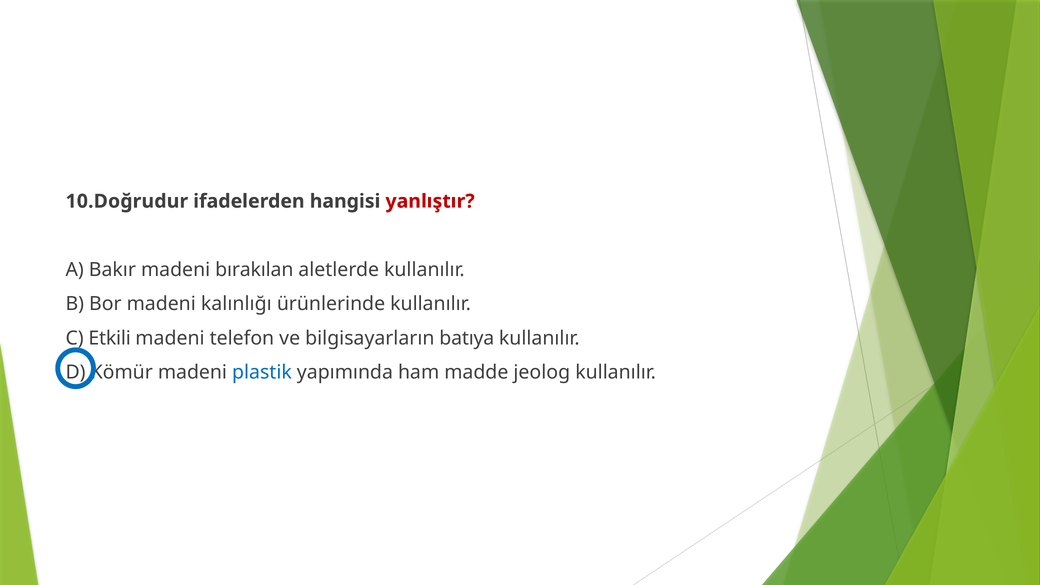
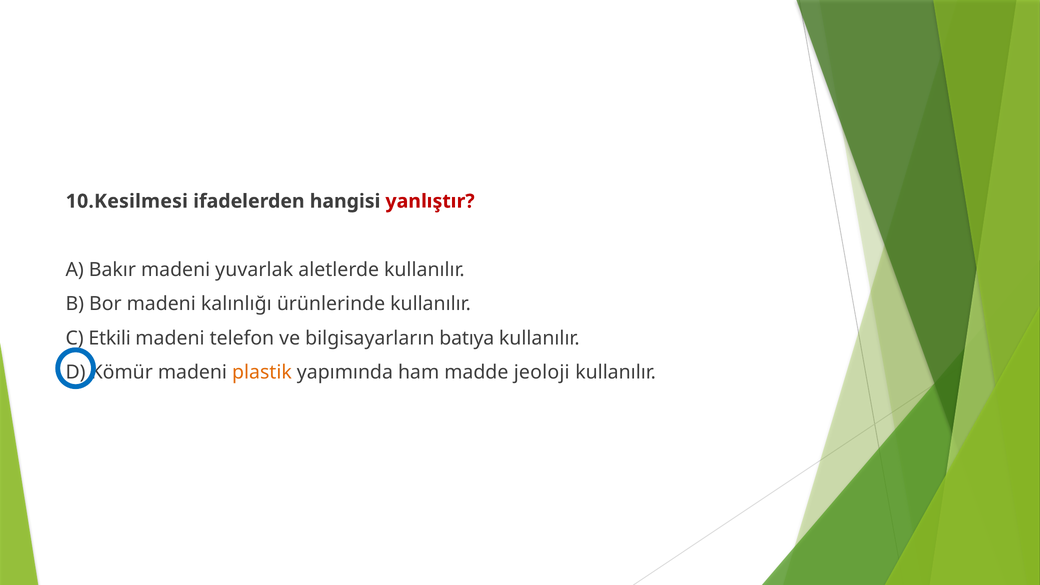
10.Doğrudur: 10.Doğrudur -> 10.Kesilmesi (127, 201)
bırakılan: bırakılan -> yuvarlak (254, 270)
plastik colour: blue -> orange (262, 372)
jeolog: jeolog -> jeoloji (542, 372)
